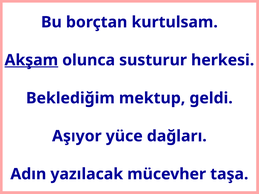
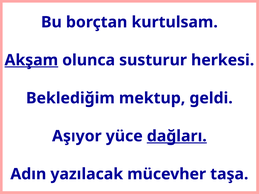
dağları underline: none -> present (177, 136)
